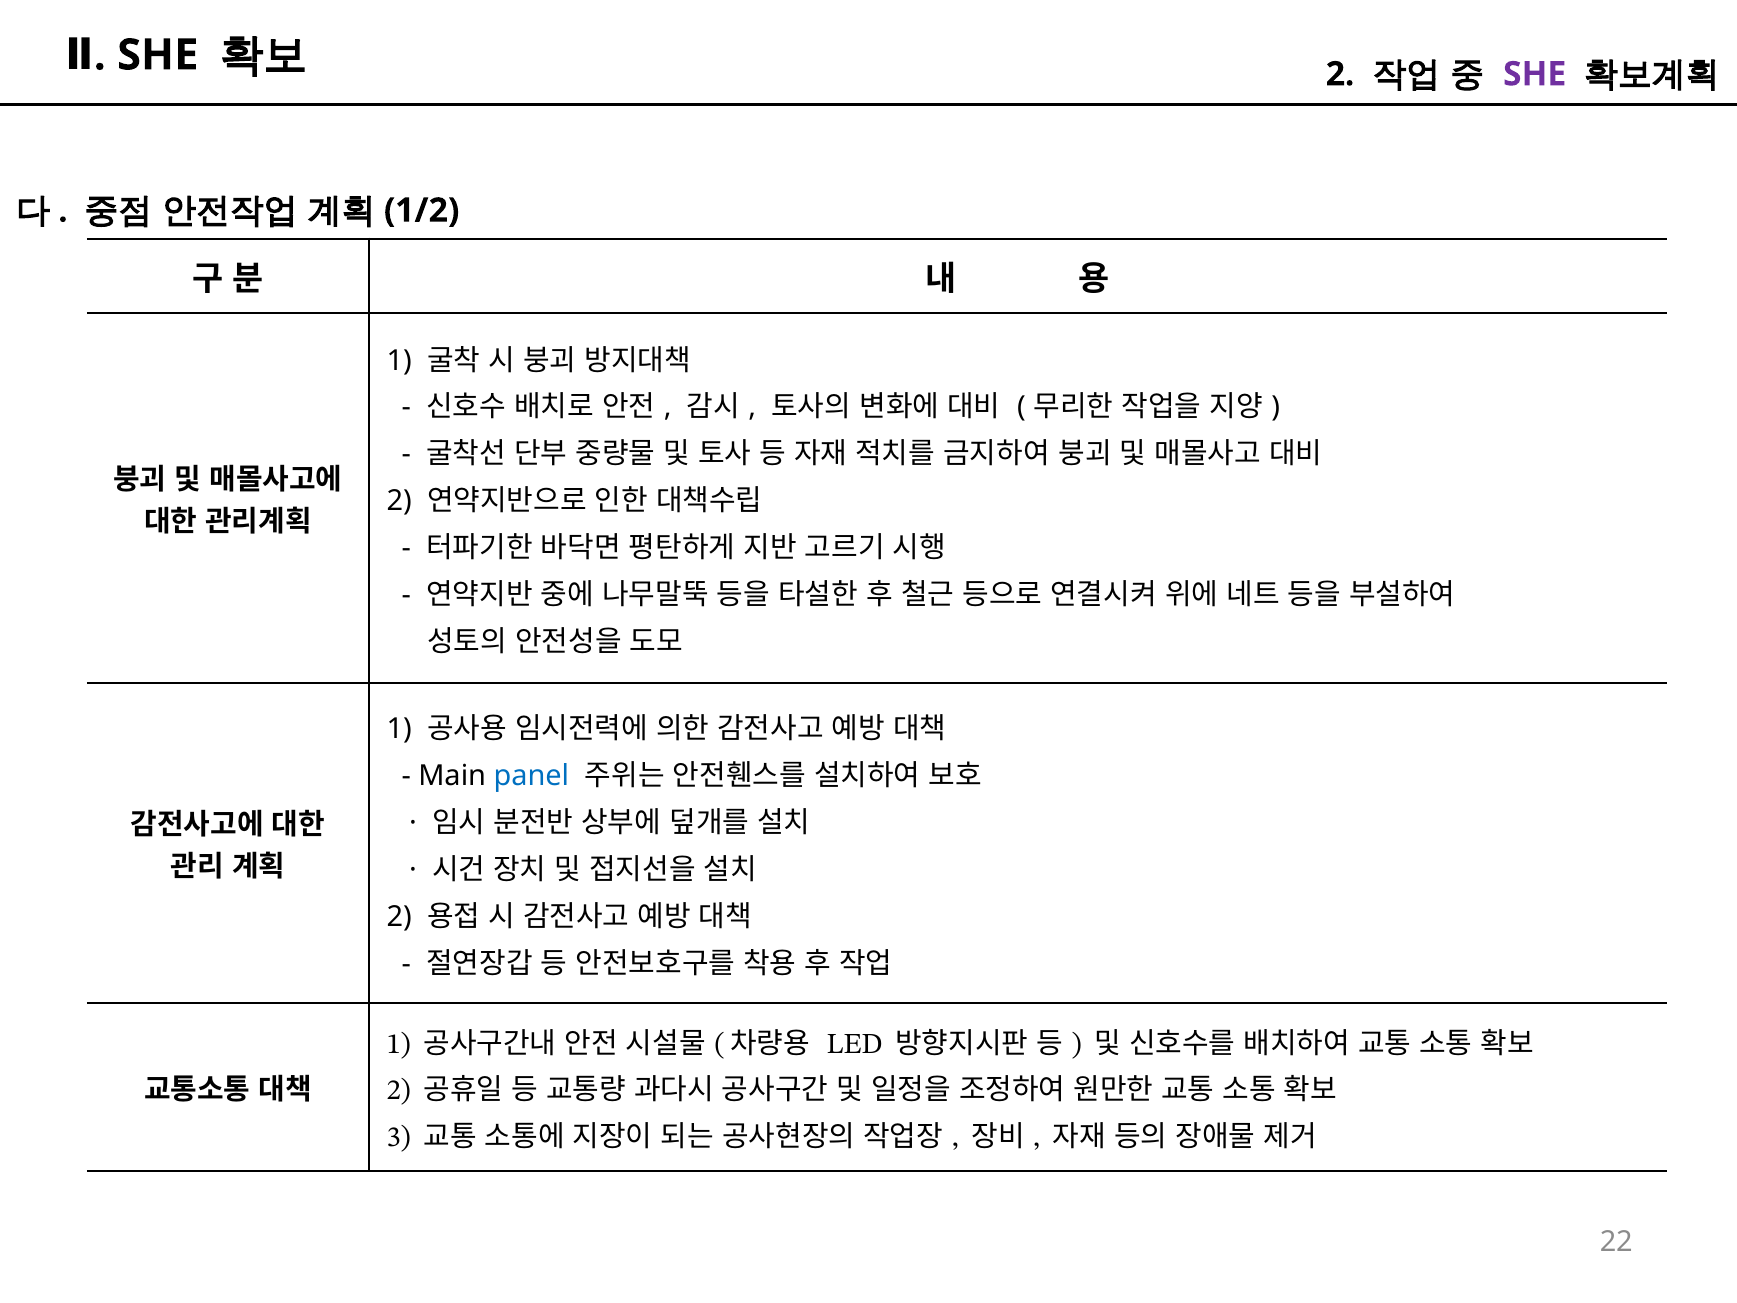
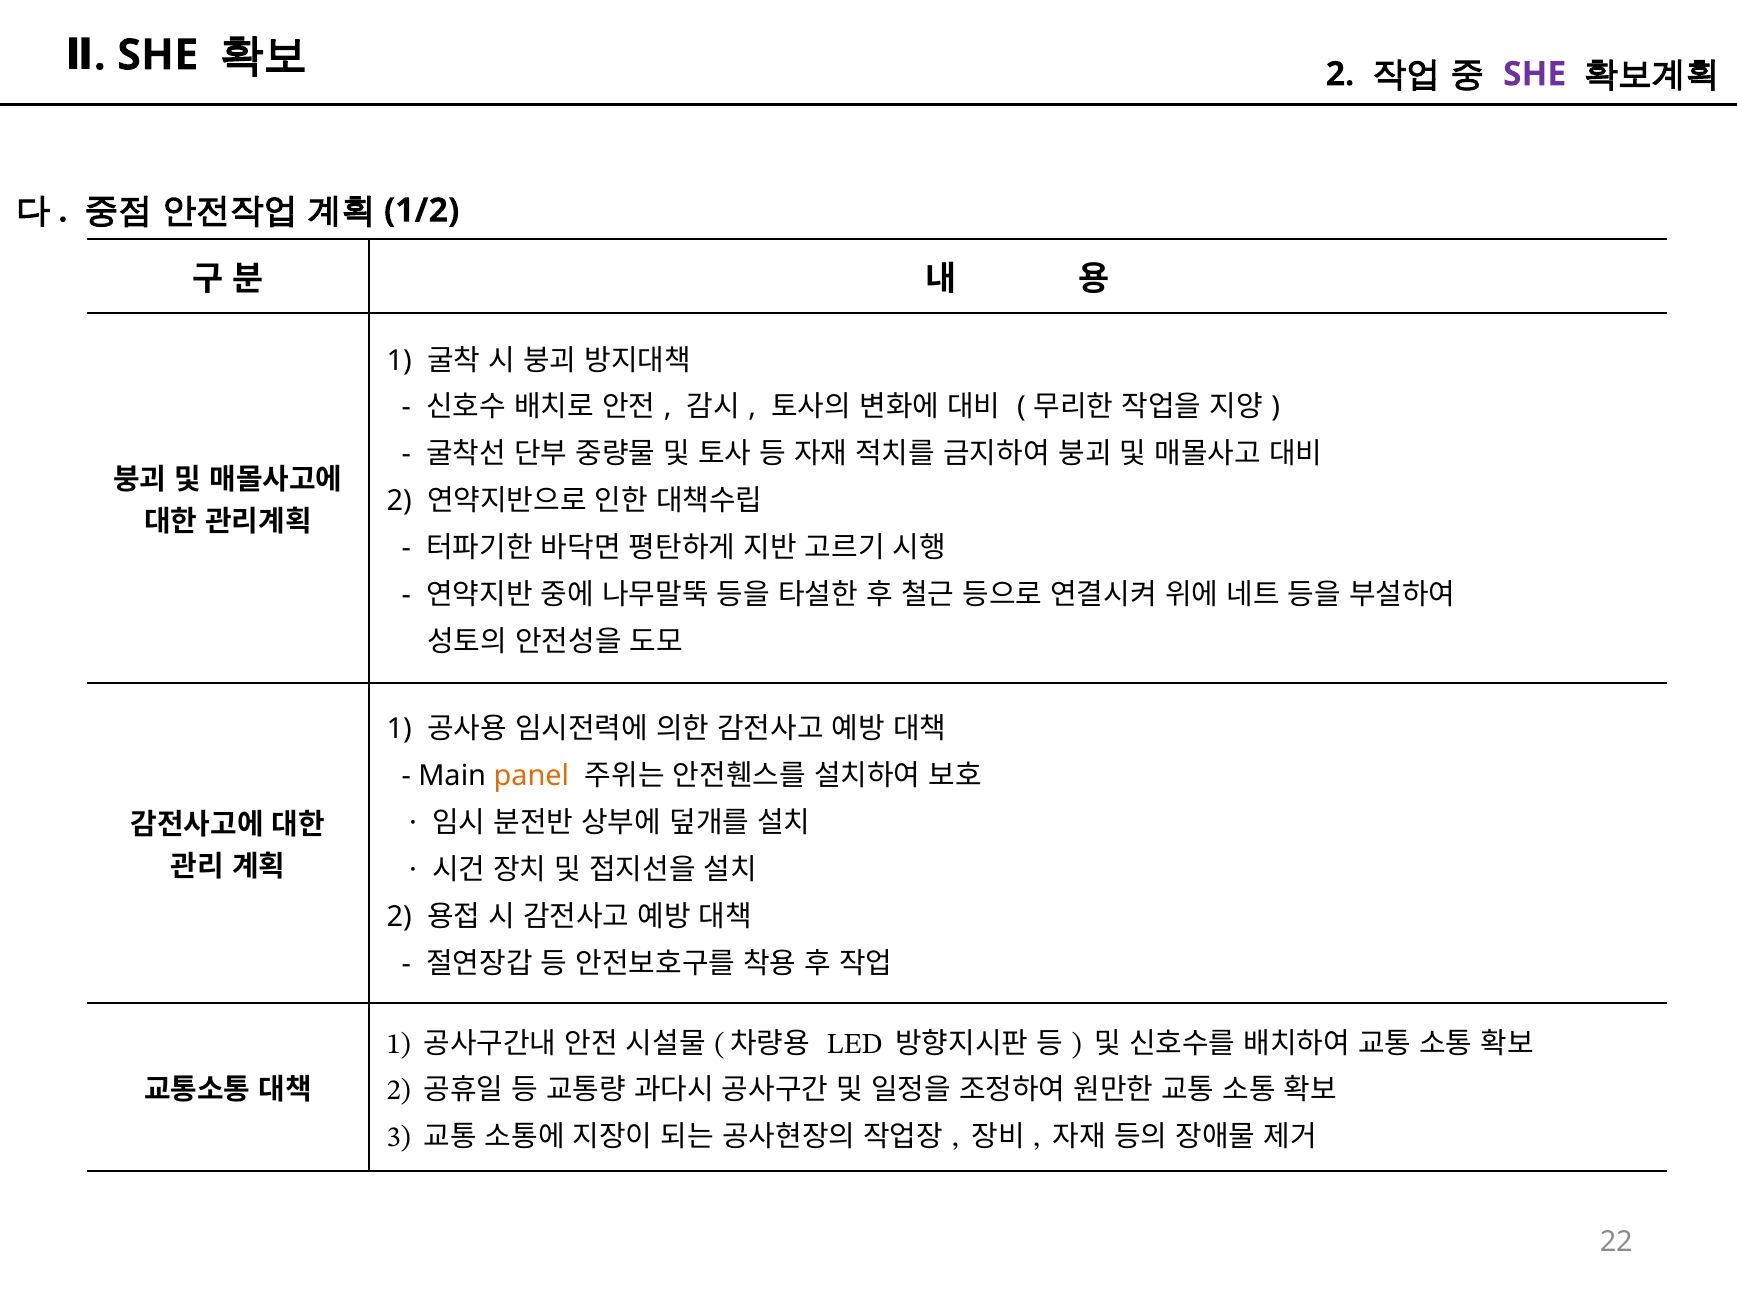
panel colour: blue -> orange (531, 776)
